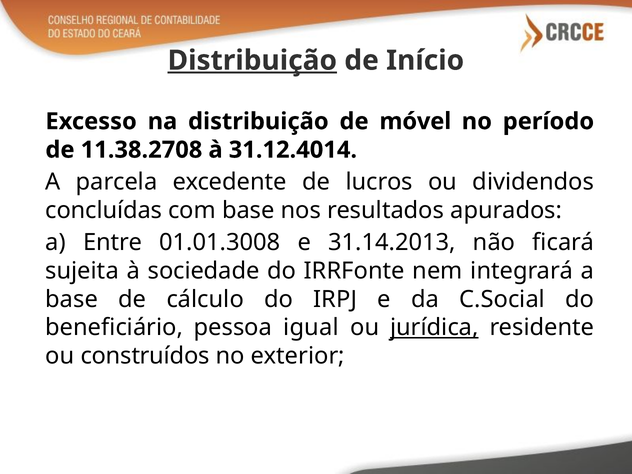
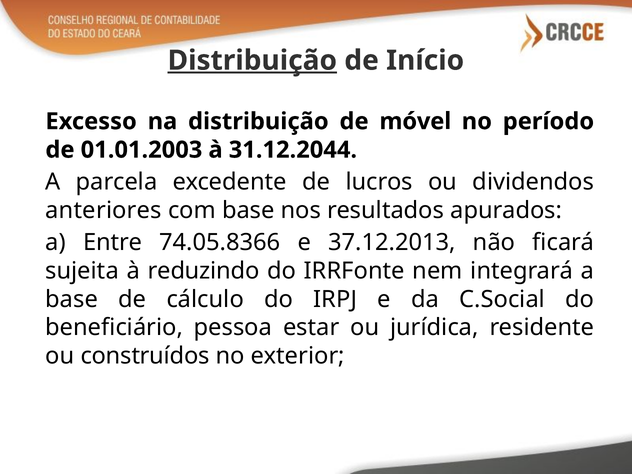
11.38.2708: 11.38.2708 -> 01.01.2003 (142, 150)
31.12.4014: 31.12.4014 -> 31.12.2044 (293, 150)
concluídas: concluídas -> anteriores (104, 210)
01.01.3008: 01.01.3008 -> 74.05.8366 (220, 242)
31.14.2013: 31.14.2013 -> 37.12.2013 (392, 242)
sociedade: sociedade -> reduzindo (204, 271)
igual: igual -> estar (311, 328)
jurídica underline: present -> none (434, 328)
